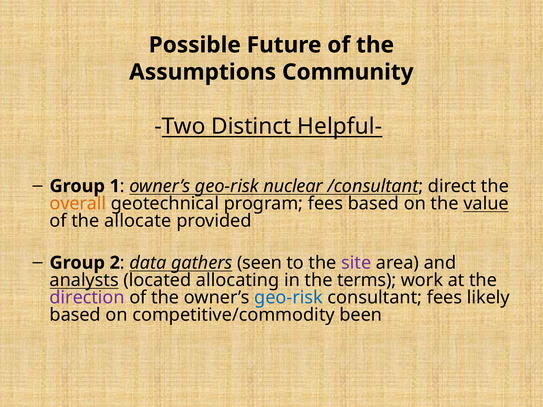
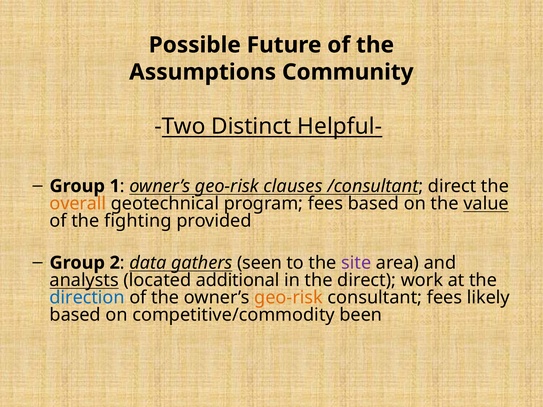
nuclear: nuclear -> clauses (293, 186)
allocate: allocate -> fighting (138, 221)
allocating: allocating -> additional (238, 280)
the terms: terms -> direct (367, 280)
direction colour: purple -> blue (87, 298)
geo-risk colour: blue -> orange (289, 298)
